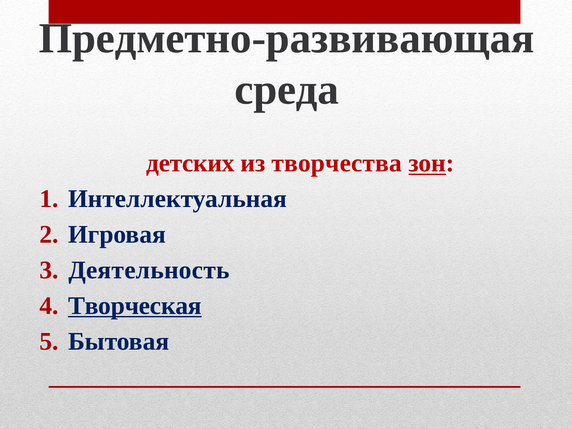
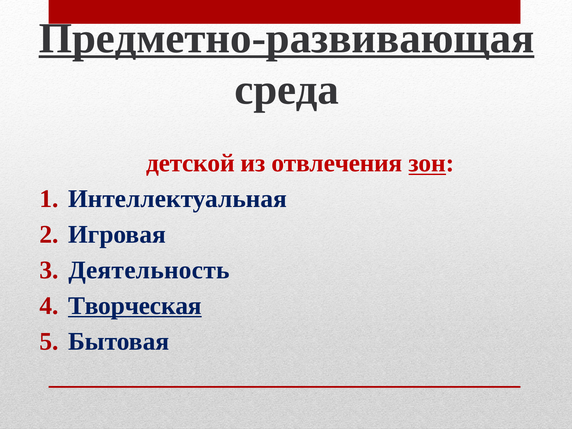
Предметно-развивающая underline: none -> present (287, 38)
детских: детских -> детской (190, 163)
творчества: творчества -> отвлечения (337, 163)
